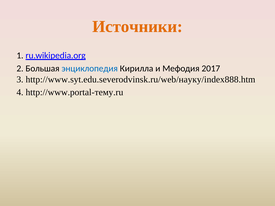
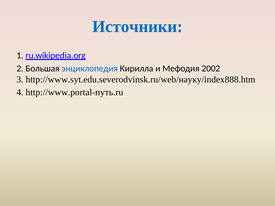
Источники colour: orange -> blue (137, 27)
2017: 2017 -> 2002 (211, 69)
http://www.portal-тему.ru: http://www.portal-тему.ru -> http://www.portal-путь.ru (74, 92)
